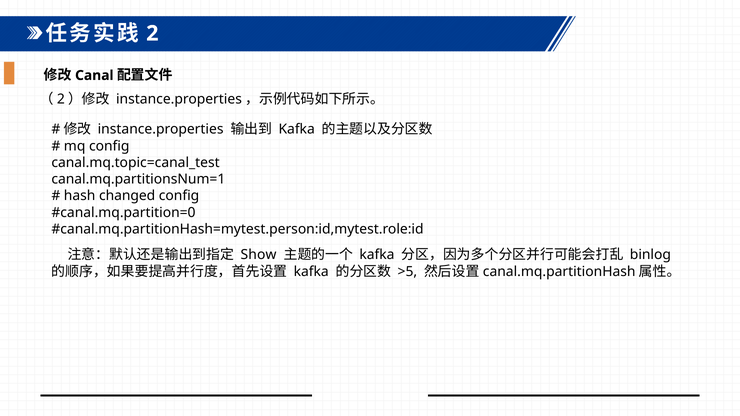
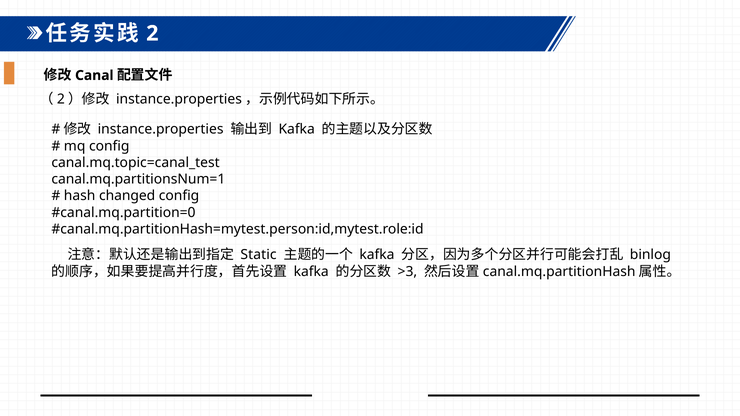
Show: Show -> Static (259, 255)
>5: >5 -> >3 (407, 272)
